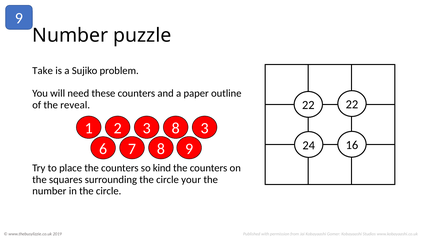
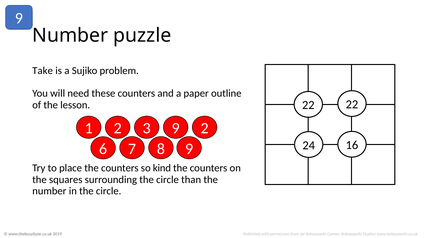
reveal: reveal -> lesson (75, 105)
1 8: 8 -> 9 (176, 129)
2 3: 3 -> 2 (205, 129)
your: your -> than (191, 180)
